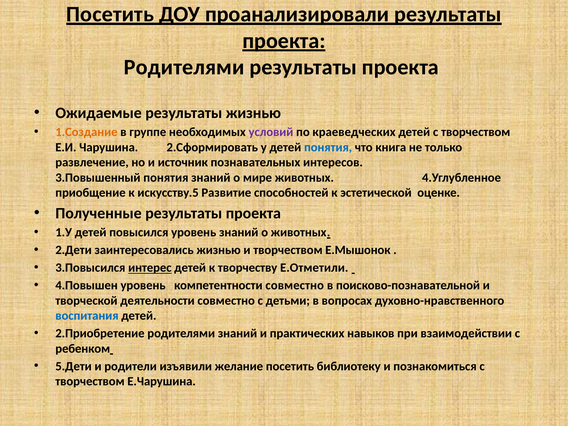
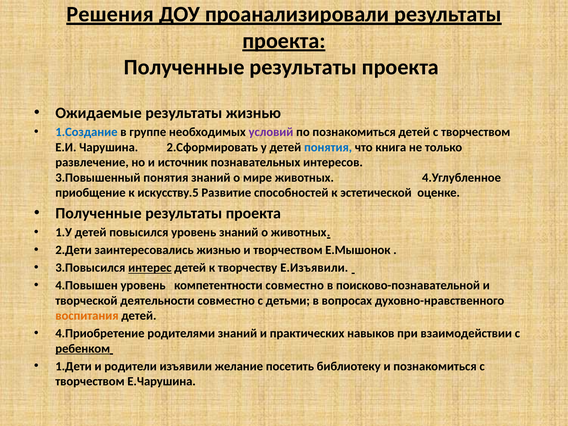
Посетить: Посетить -> Решения (110, 14)
Родителями: Родителями -> Полученные (184, 67)
1.Создание colour: orange -> blue (86, 132)
по краеведческих: краеведческих -> познакомиться (354, 132)
Е.Отметили: Е.Отметили -> Е.Изъявили (314, 268)
воспитания colour: blue -> orange (87, 316)
2.Приобретение: 2.Приобретение -> 4.Приобретение (100, 333)
ребенком underline: none -> present (83, 349)
5.Дети: 5.Дети -> 1.Дети (74, 366)
